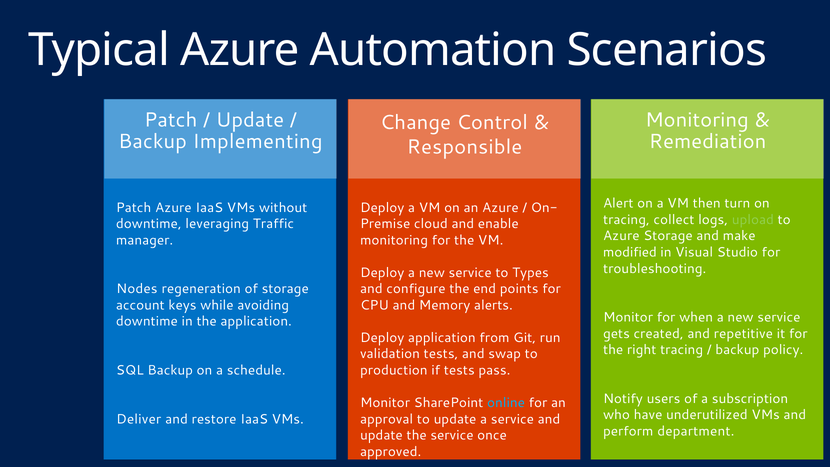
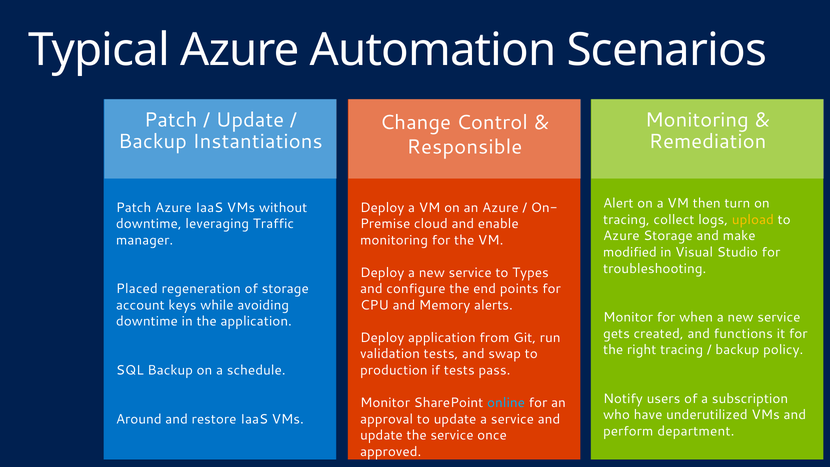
Implementing: Implementing -> Instantiations (258, 142)
upload colour: light green -> yellow (753, 220)
Nodes: Nodes -> Placed (137, 289)
repetitive: repetitive -> functions (743, 334)
Deliver: Deliver -> Around (139, 419)
